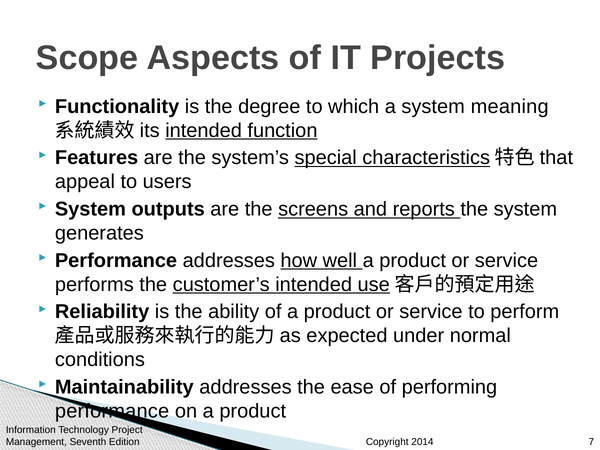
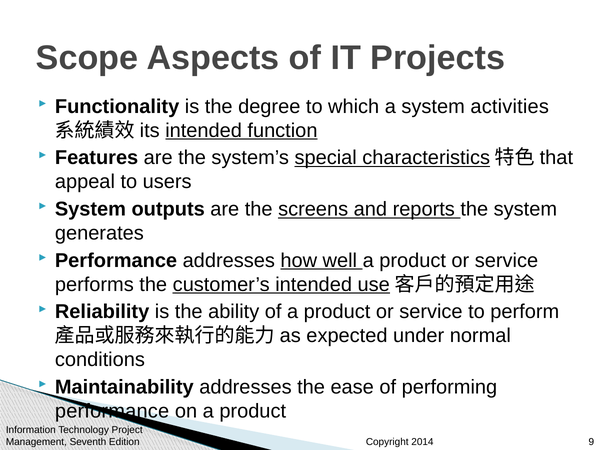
meaning: meaning -> activities (510, 106)
7: 7 -> 9 (591, 442)
